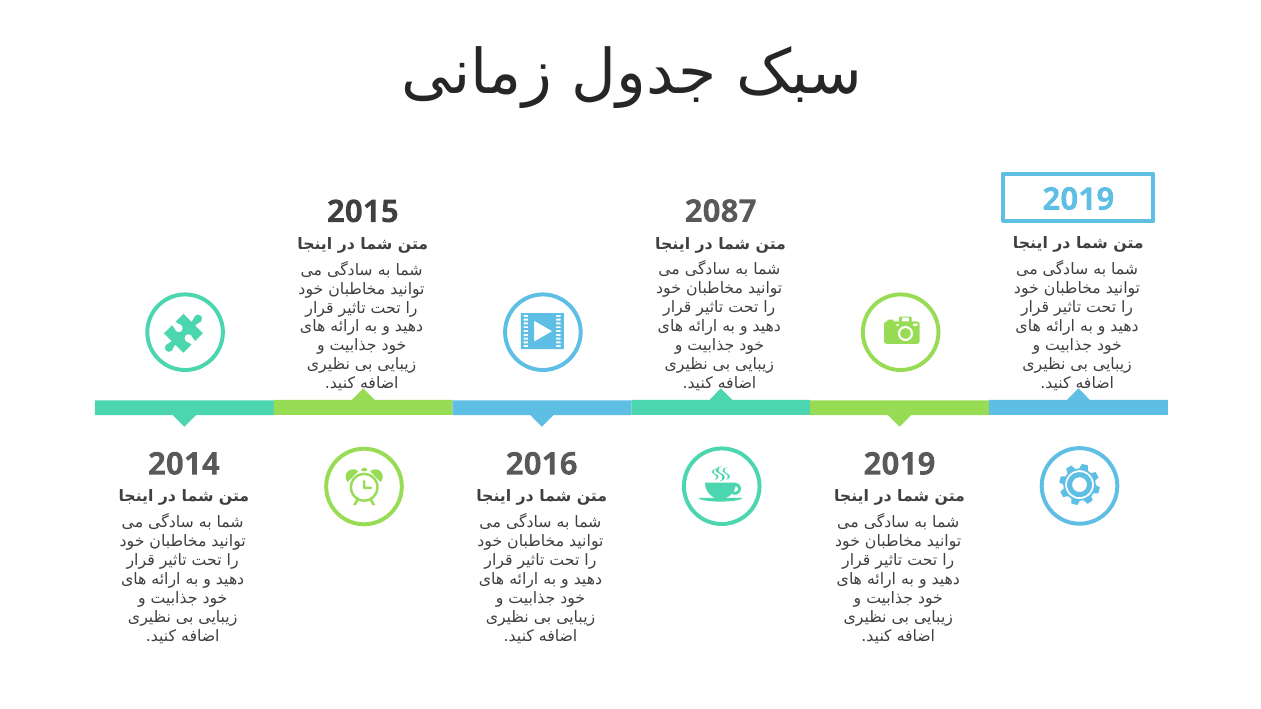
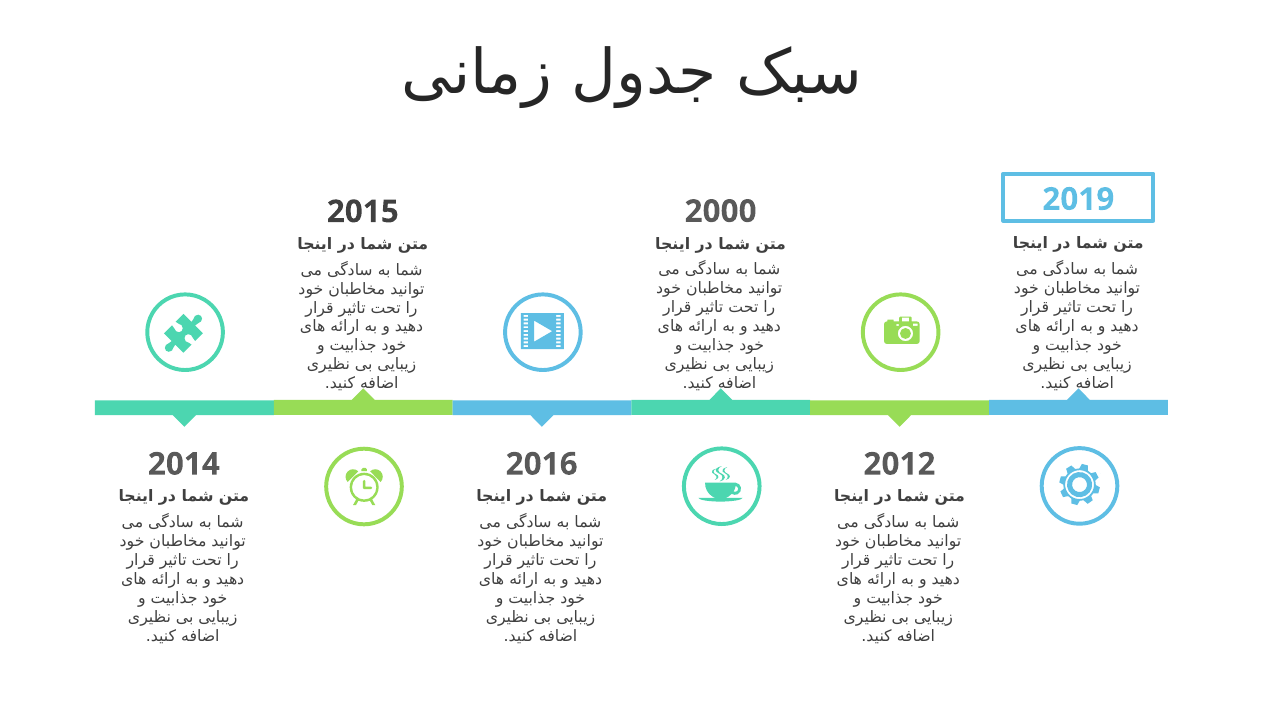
2087: 2087 -> 2000 (721, 212)
2019: 2019 -> 2012 (899, 464)
